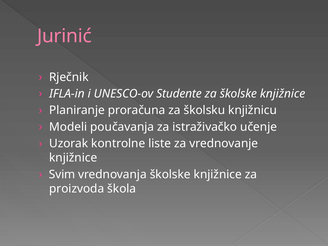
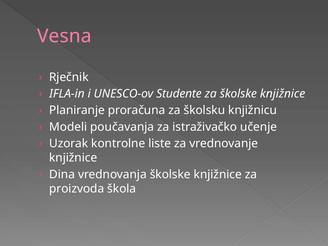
Jurinić: Jurinić -> Vesna (64, 36)
Svim: Svim -> Dina (62, 174)
